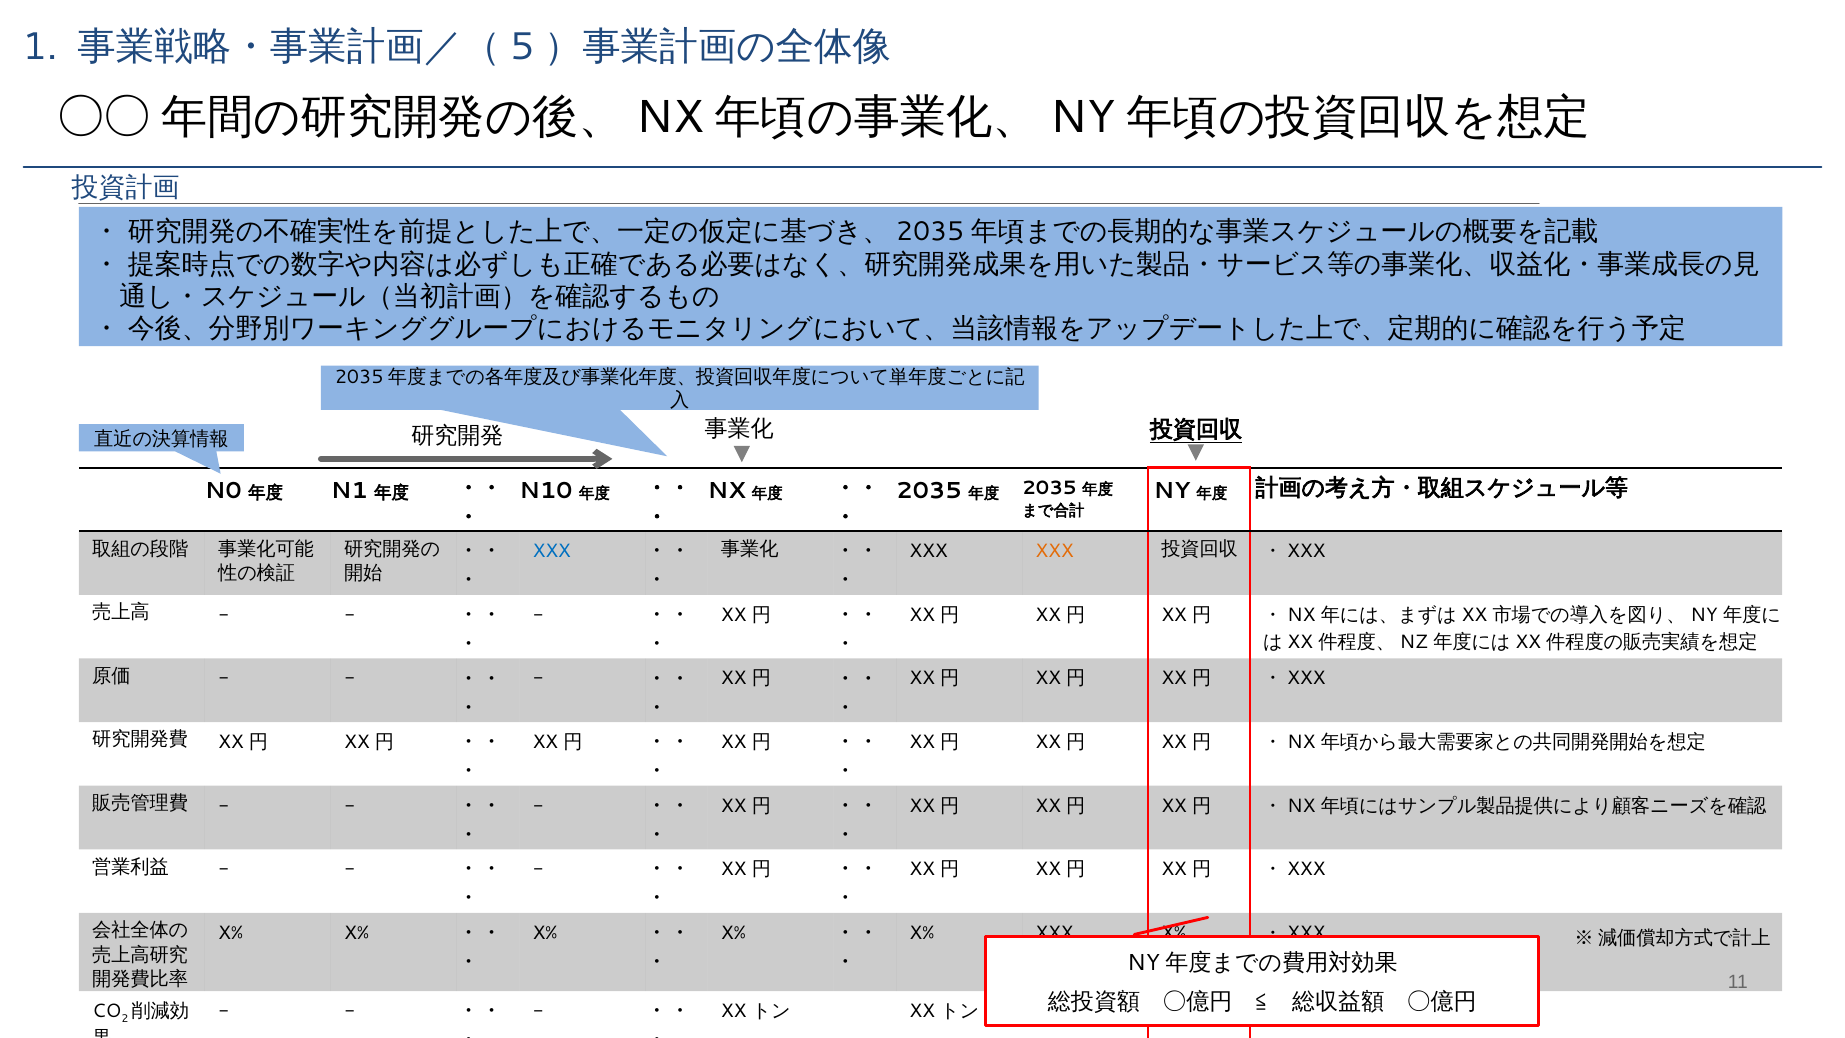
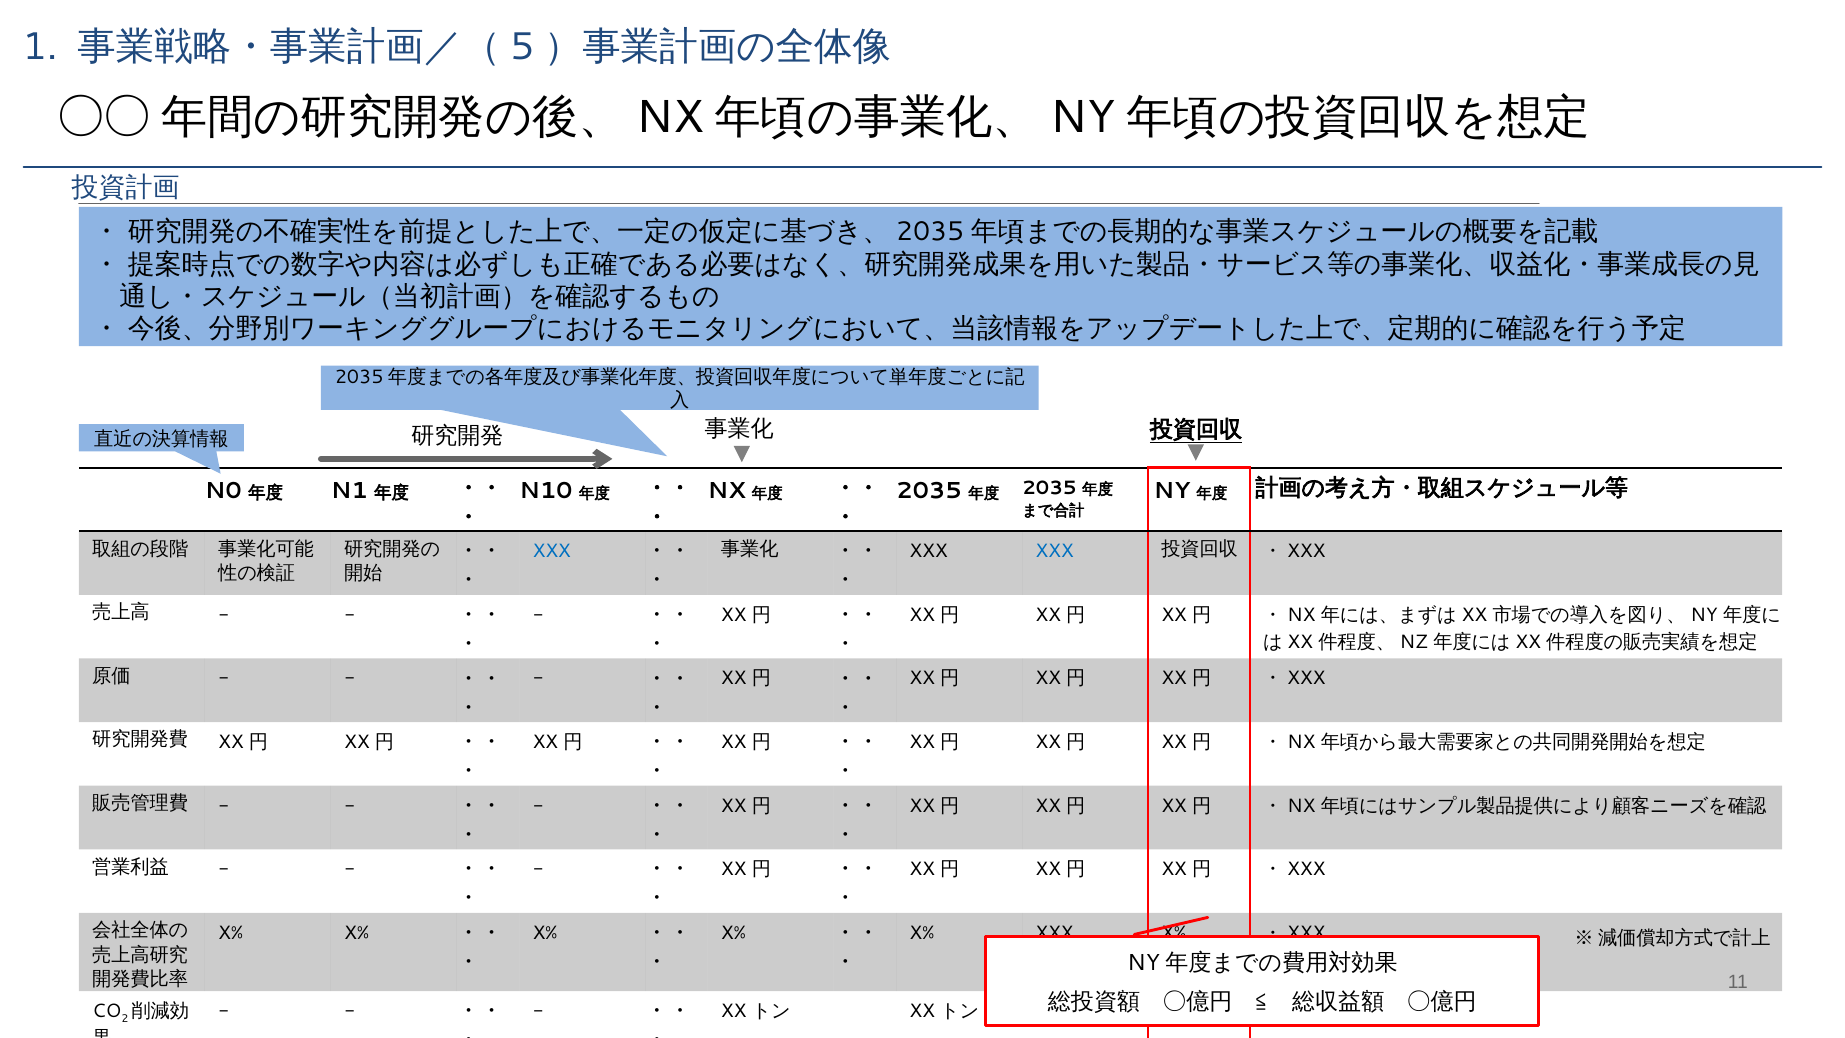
XXX colour: orange -> blue (1054, 551)
